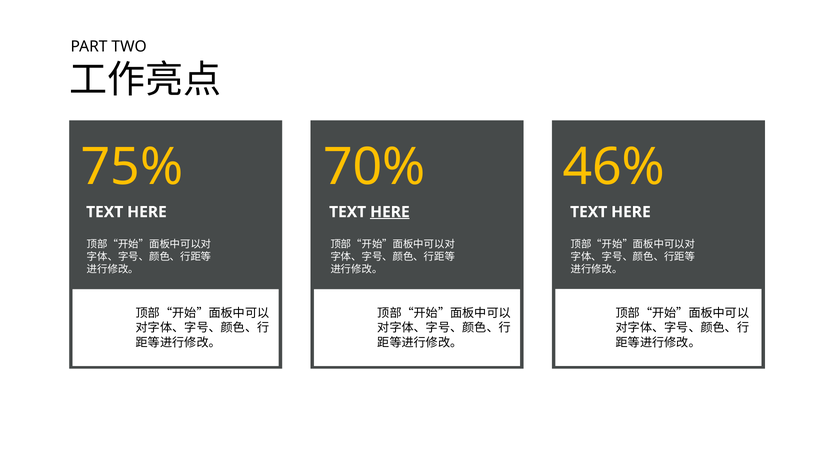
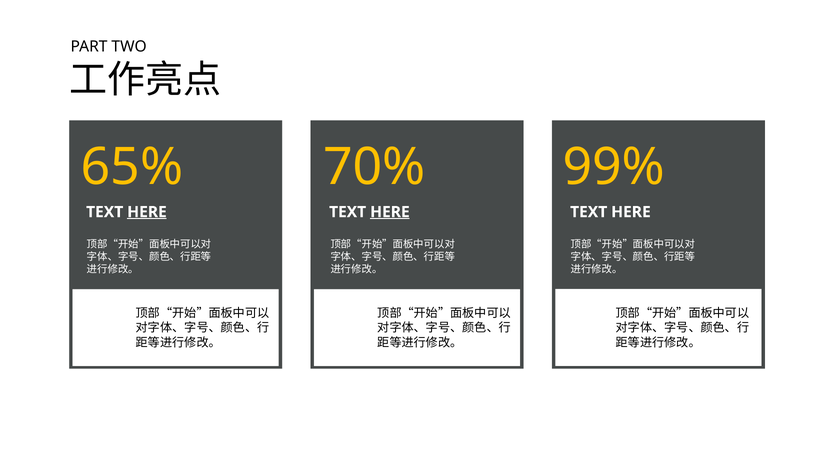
75%: 75% -> 65% (132, 167)
46%: 46% -> 99% (614, 167)
HERE underline: none -> present (147, 212)
